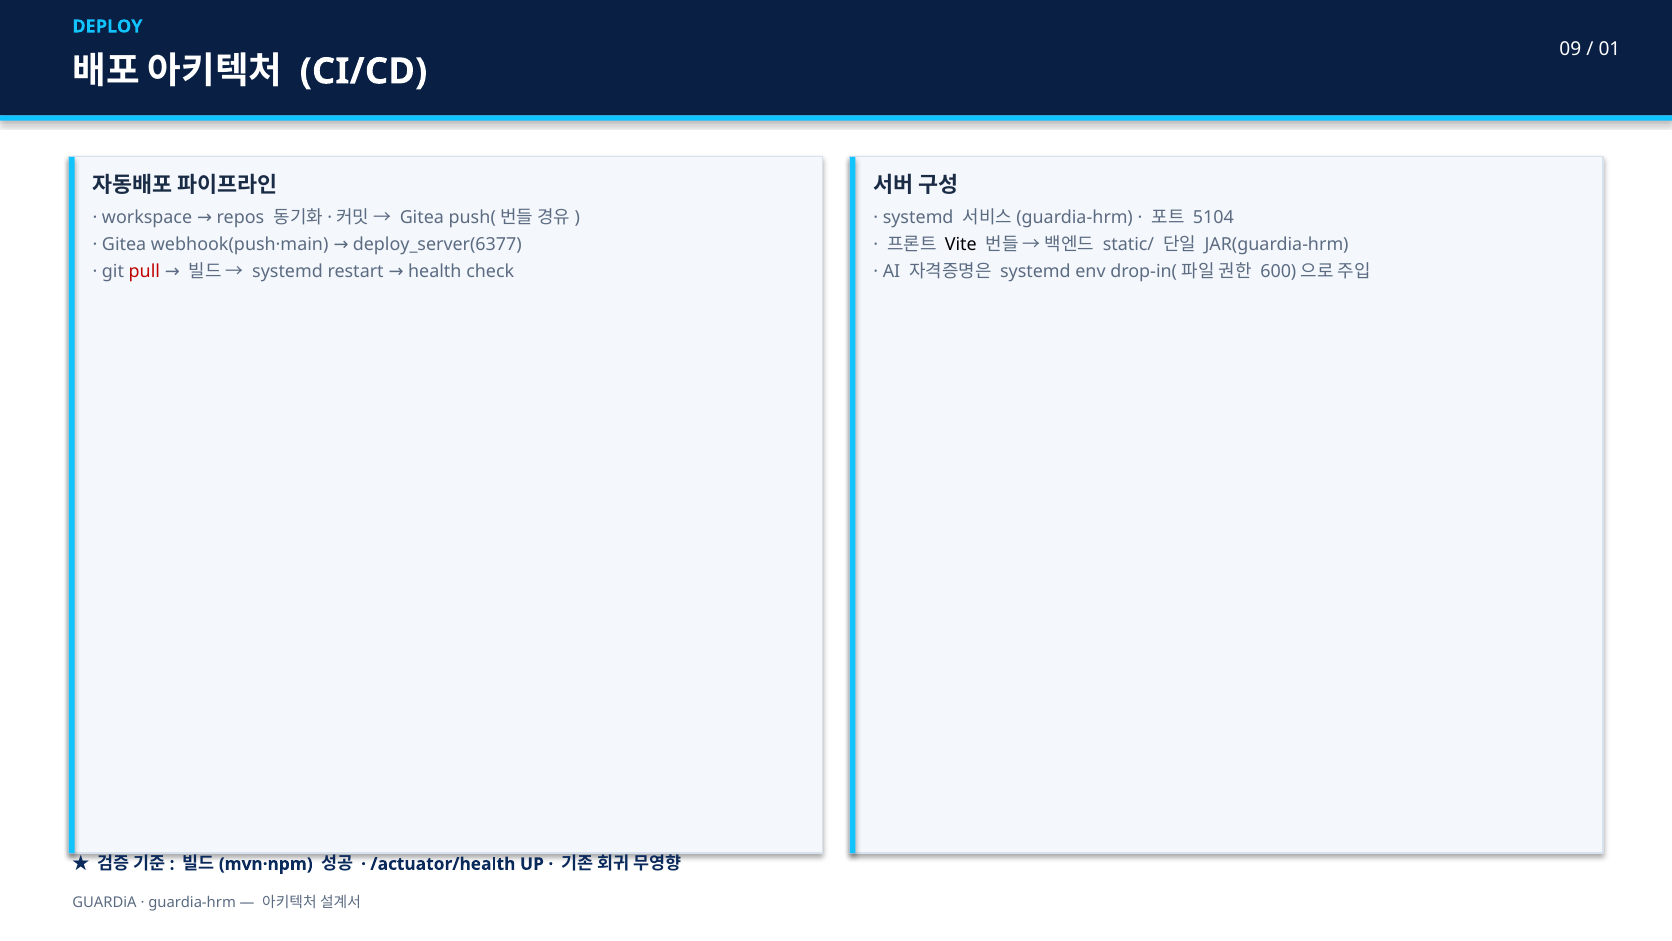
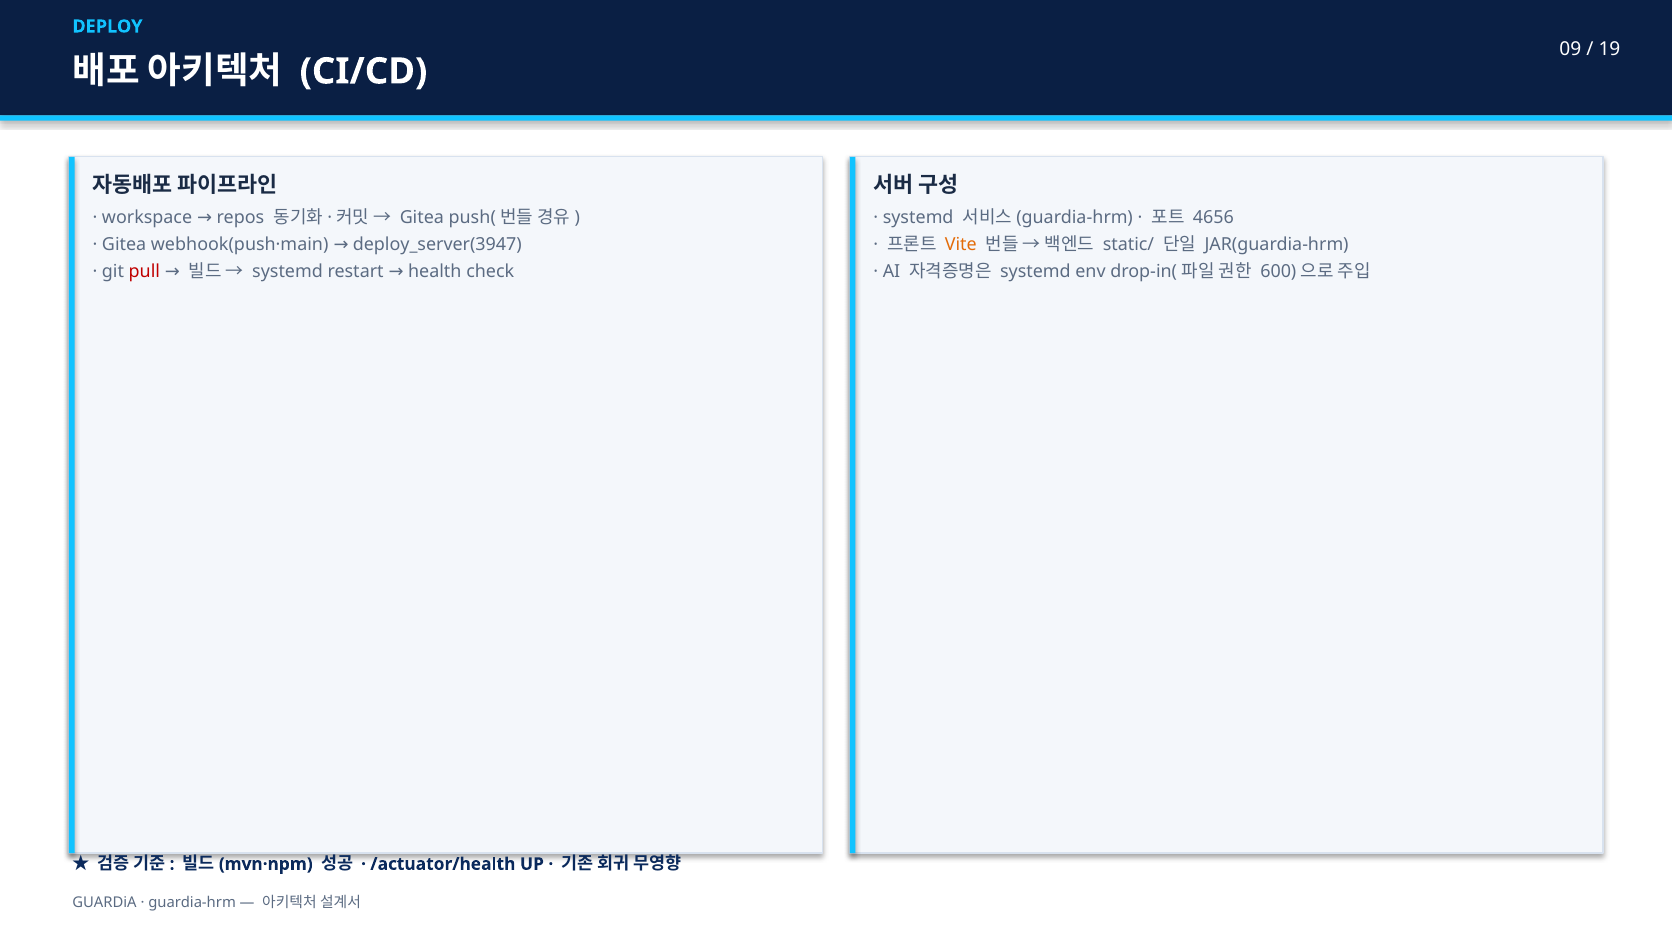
01: 01 -> 19 (1609, 50)
5104: 5104 -> 4656 (1213, 218)
deploy_server(6377: deploy_server(6377 -> deploy_server(3947 (437, 245)
Vite colour: black -> orange (961, 245)
